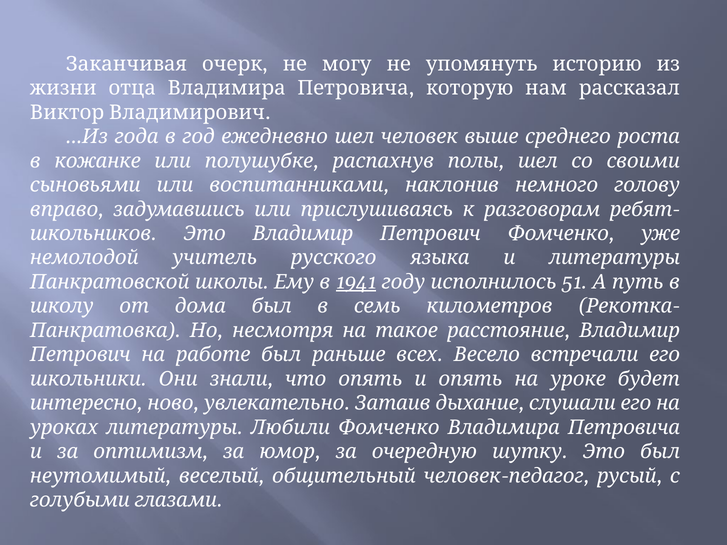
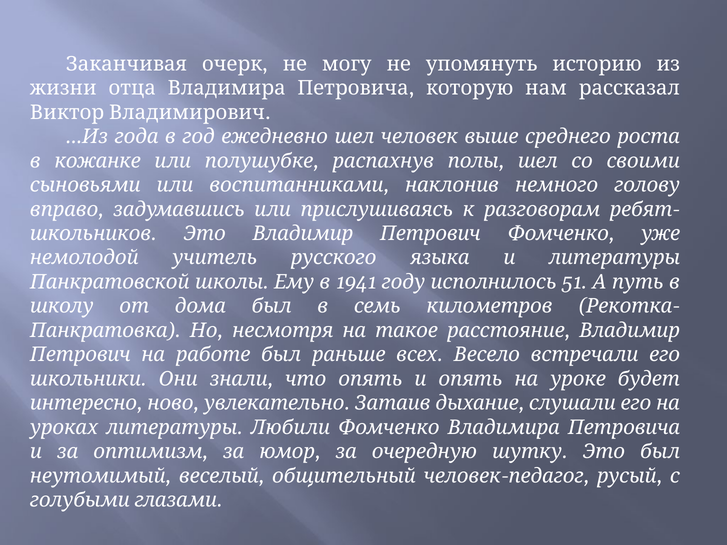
1941 underline: present -> none (356, 282)
